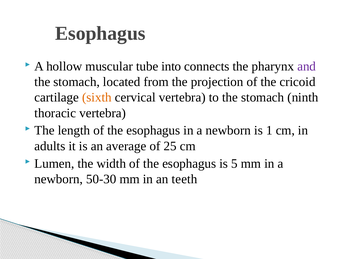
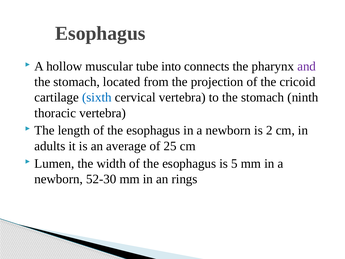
sixth colour: orange -> blue (97, 97)
1: 1 -> 2 (269, 130)
50-30: 50-30 -> 52-30 (101, 179)
teeth: teeth -> rings (185, 179)
